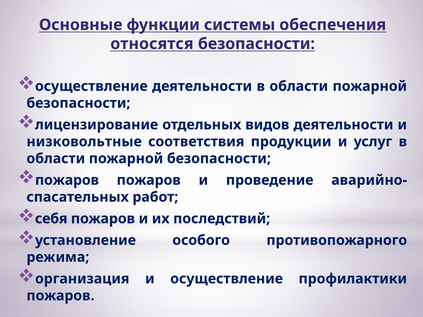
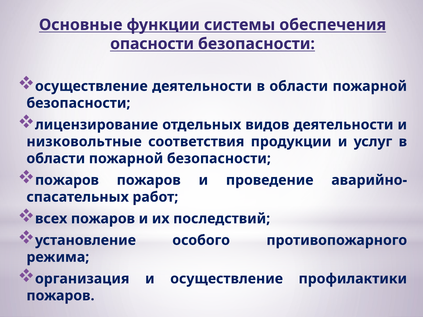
относятся: относятся -> опасности (152, 44)
себя: себя -> всех (51, 219)
